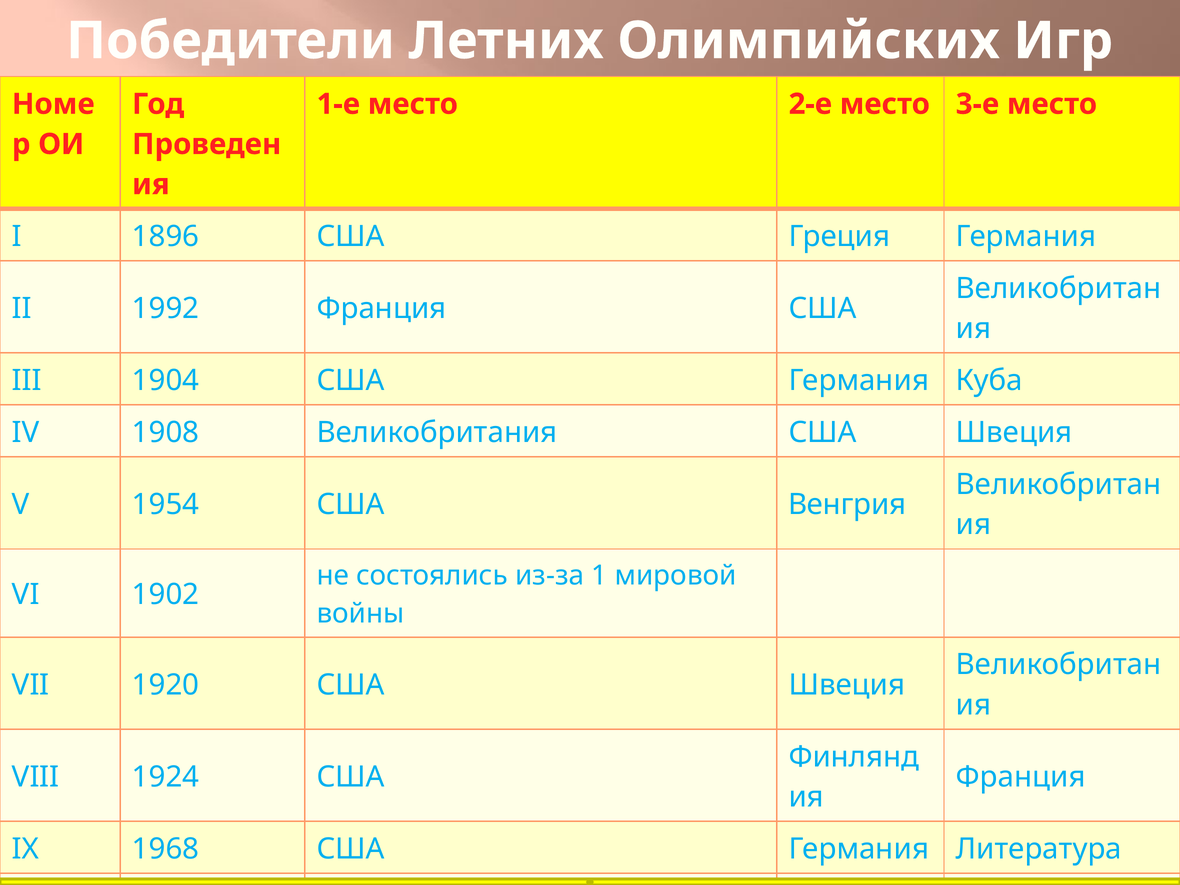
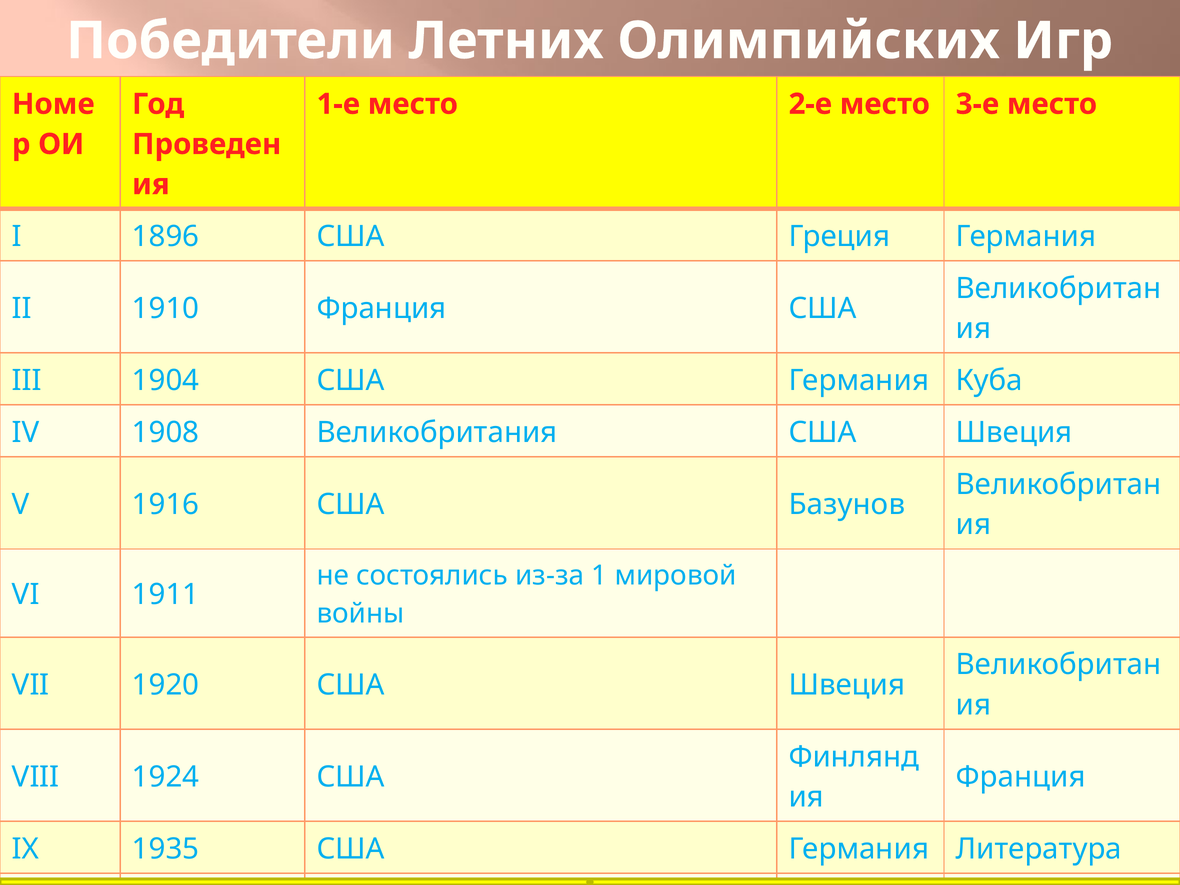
1992: 1992 -> 1910 (166, 308)
1954: 1954 -> 1916 (166, 505)
Венгрия: Венгрия -> Базунов (847, 505)
1902: 1902 -> 1911 (166, 595)
1968: 1968 -> 1935 (166, 849)
